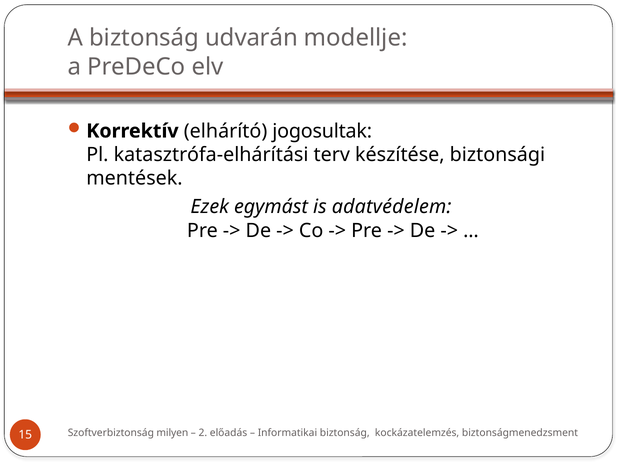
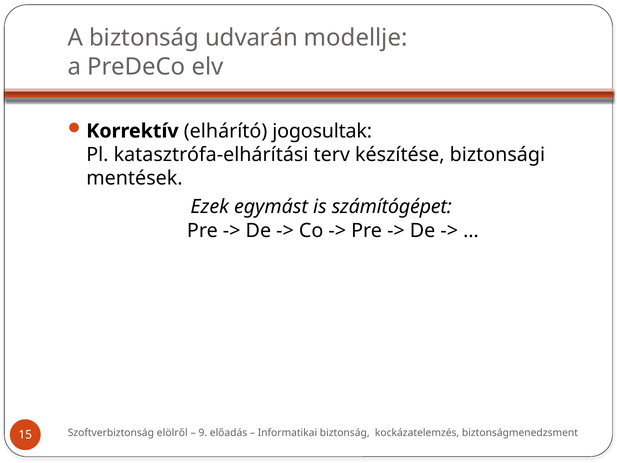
adatvédelem: adatvédelem -> számítógépet (392, 207)
milyen: milyen -> elölről (172, 433)
2: 2 -> 9 (203, 433)
